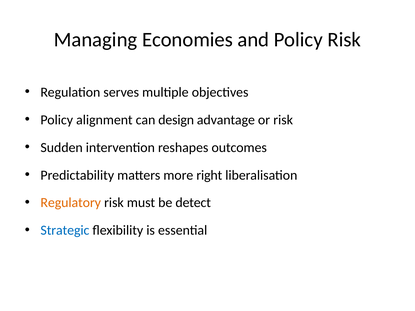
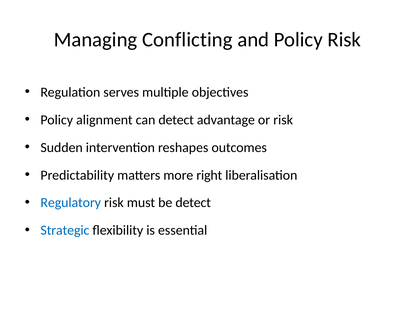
Economies: Economies -> Conflicting (187, 40)
can design: design -> detect (176, 120)
Regulatory colour: orange -> blue (71, 203)
